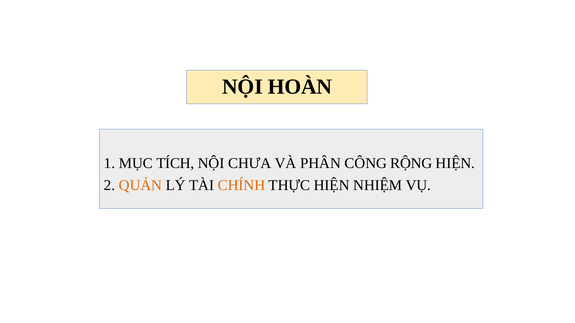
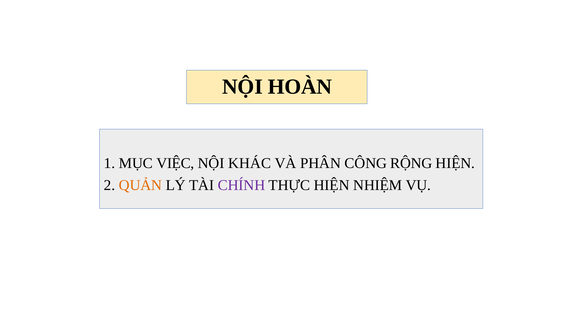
TÍCH: TÍCH -> VIỆC (175, 163)
CHƯA: CHƯA -> KHÁC (250, 163)
CHÍNH colour: orange -> purple (241, 186)
